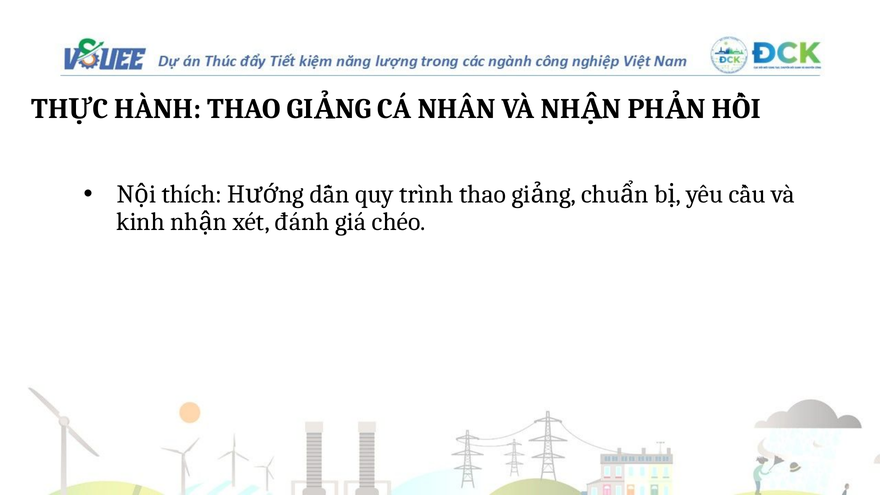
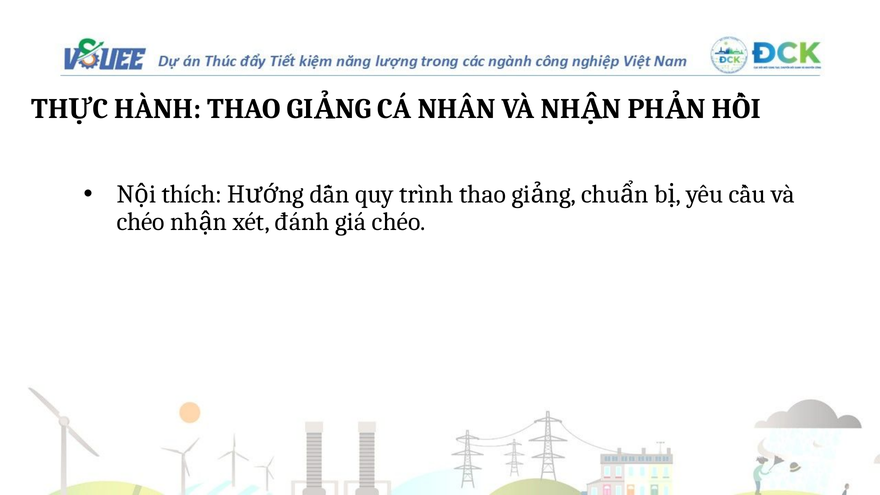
kinh: kinh -> chéo (141, 222)
